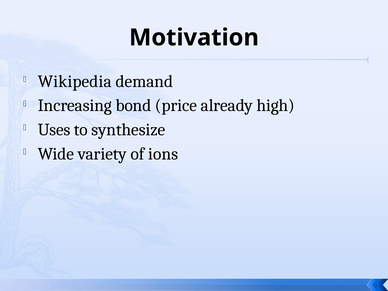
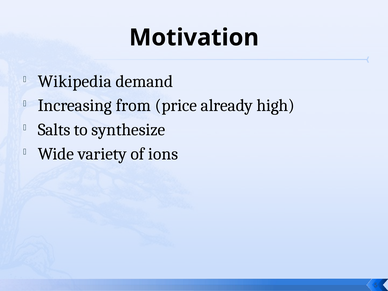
bond: bond -> from (133, 106)
Uses: Uses -> Salts (54, 130)
